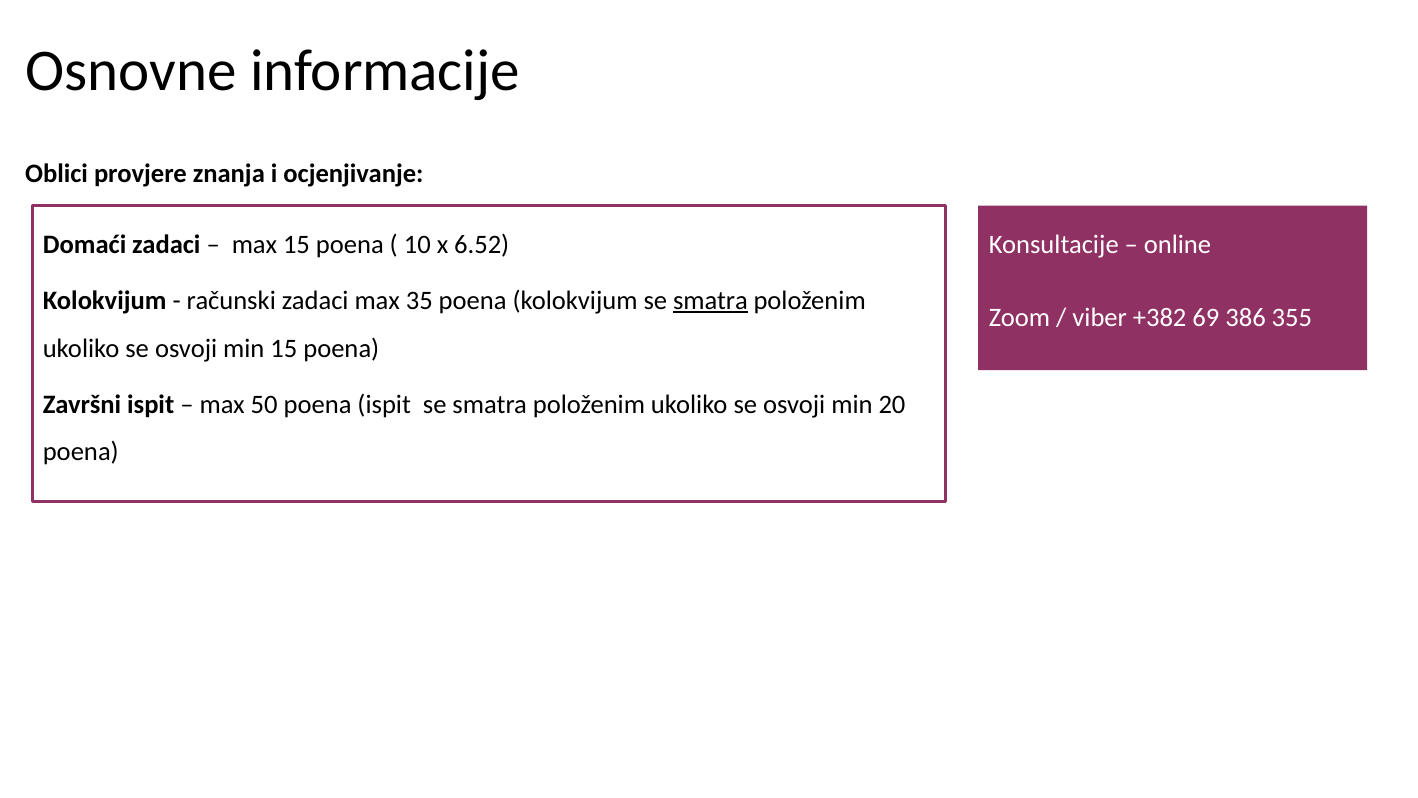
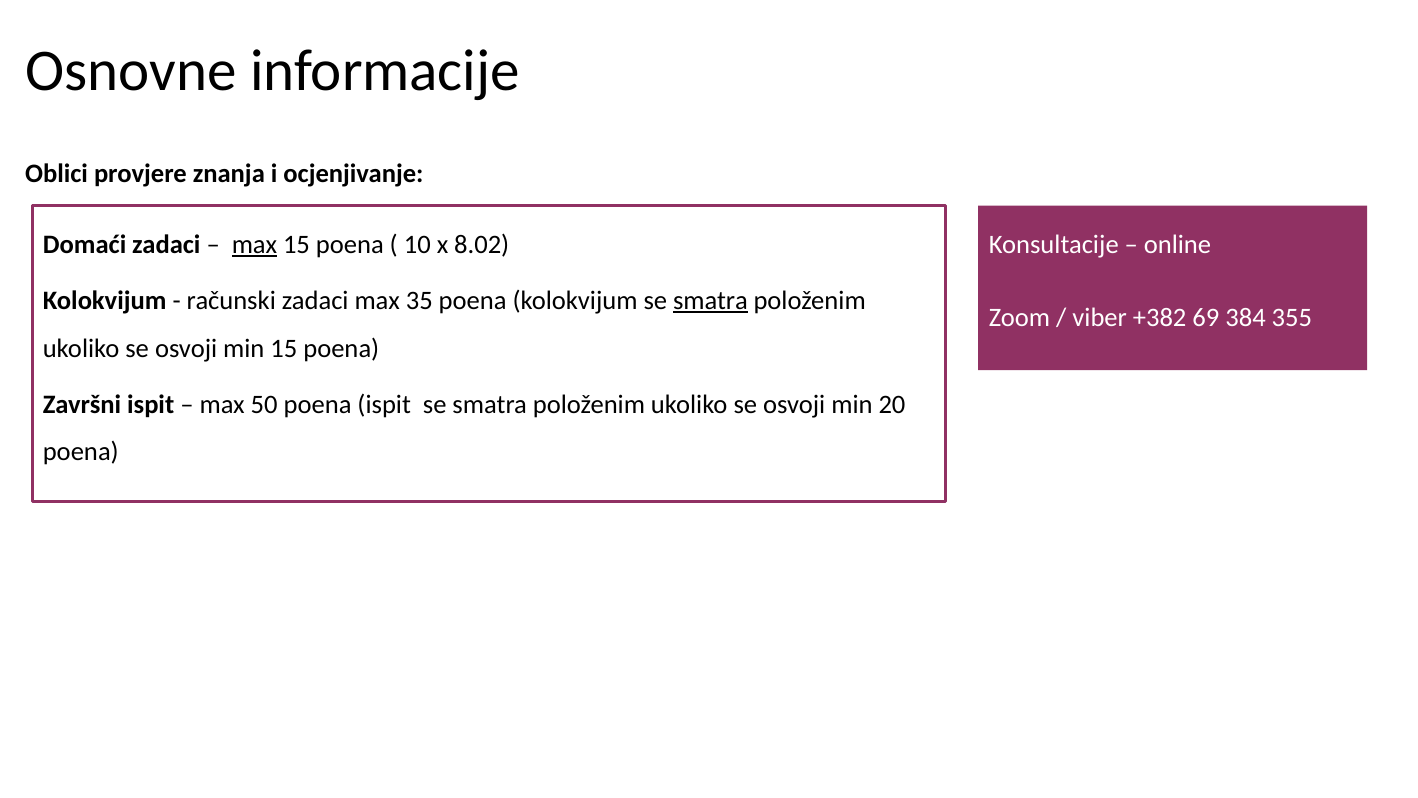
max underline: none -> present (254, 244)
6.52: 6.52 -> 8.02 (482, 244)
386: 386 -> 384 (1246, 318)
